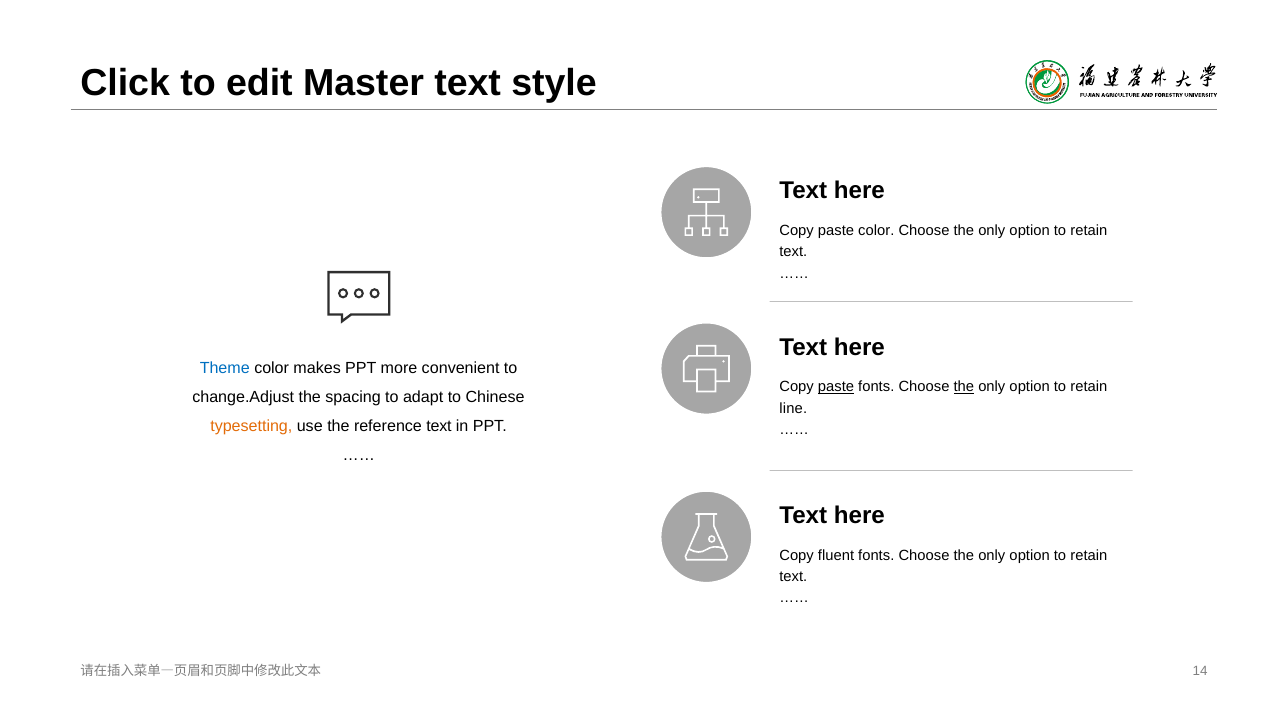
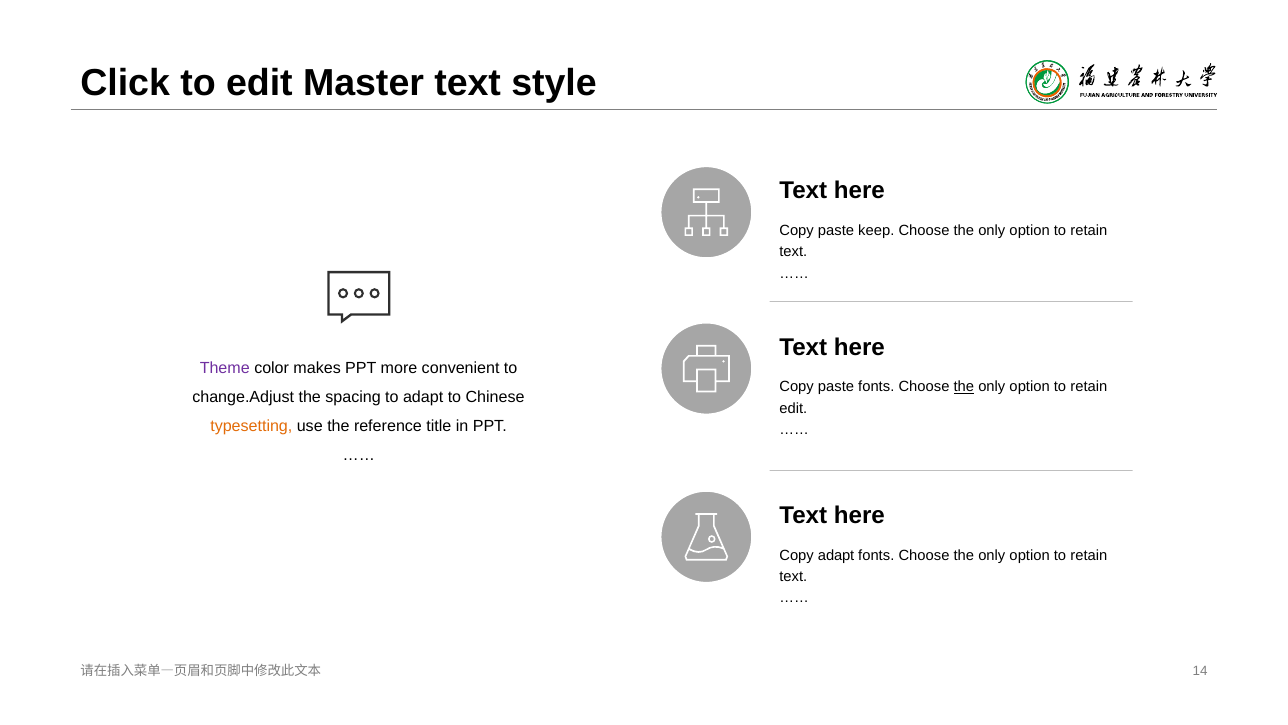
paste color: color -> keep (876, 230)
Theme colour: blue -> purple (225, 368)
paste underline: present -> none (836, 387)
line: line -> edit (793, 408)
reference text: text -> title (439, 426)
Copy fluent: fluent -> adapt (836, 555)
